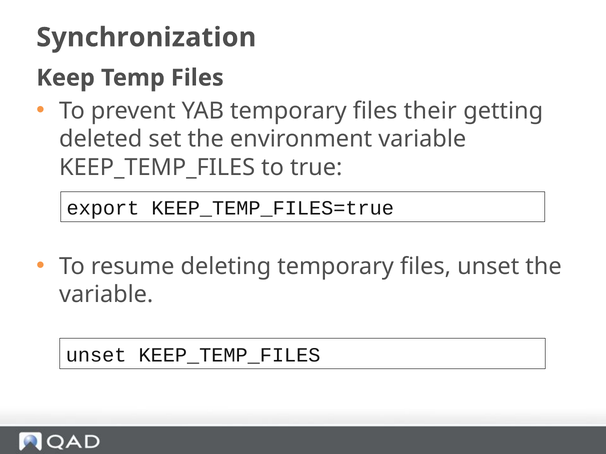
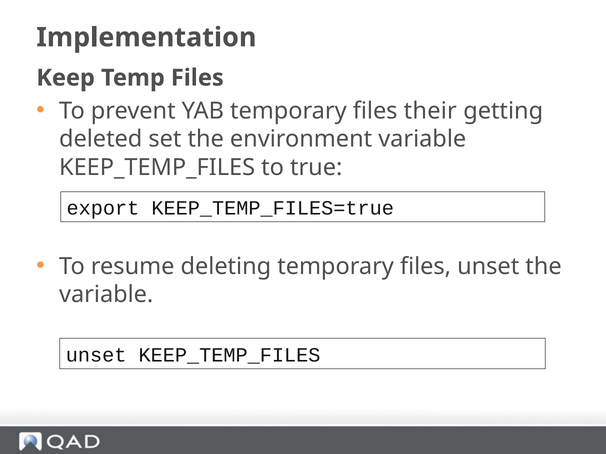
Synchronization: Synchronization -> Implementation (146, 37)
